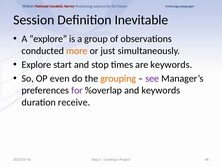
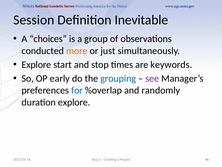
A explore: explore -> choices (48, 39)
even: even -> early (60, 78)
grouping colour: orange -> blue (118, 78)
for colour: purple -> blue (77, 90)
and keywords: keywords -> randomly (161, 90)
duration receive: receive -> explore (74, 102)
